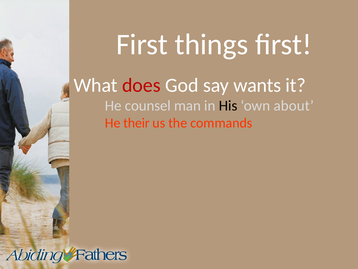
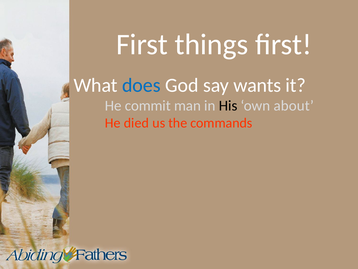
does colour: red -> blue (141, 85)
counsel: counsel -> commit (148, 106)
their: their -> died (136, 123)
